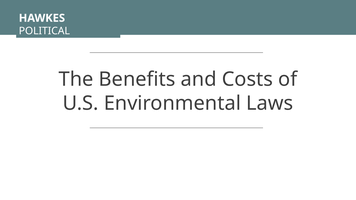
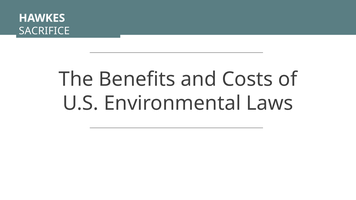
POLITICAL: POLITICAL -> SACRIFICE (44, 31)
